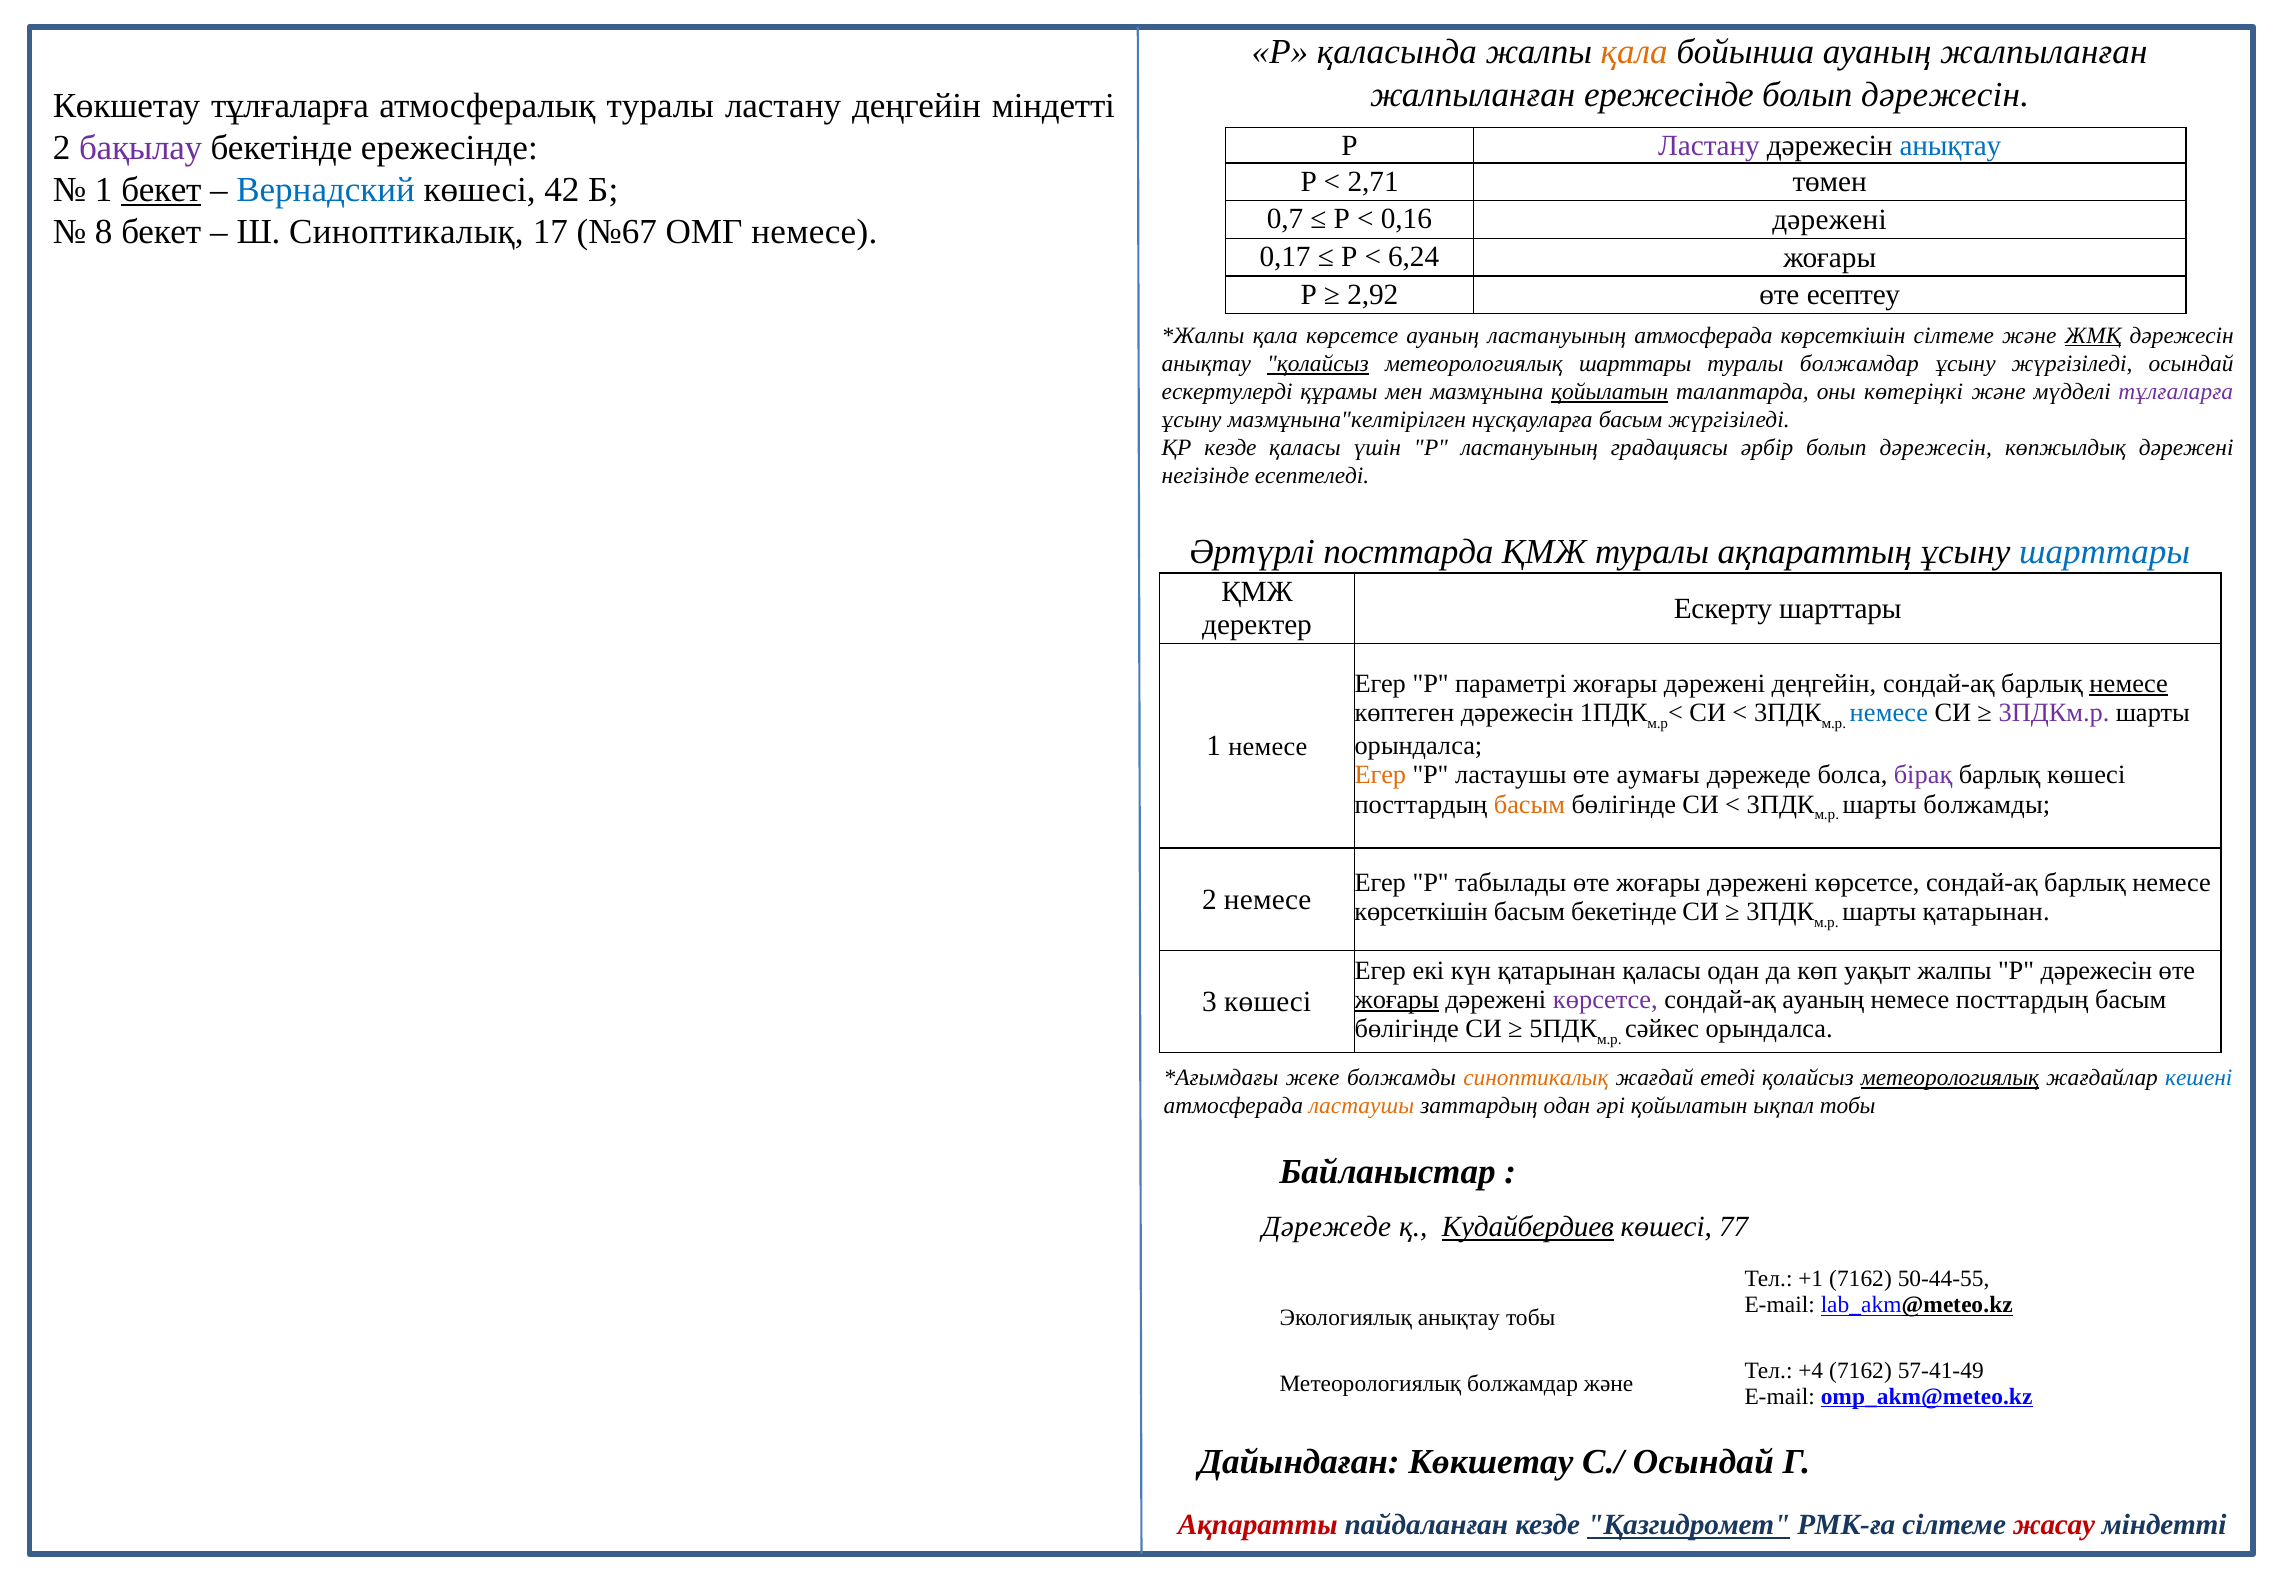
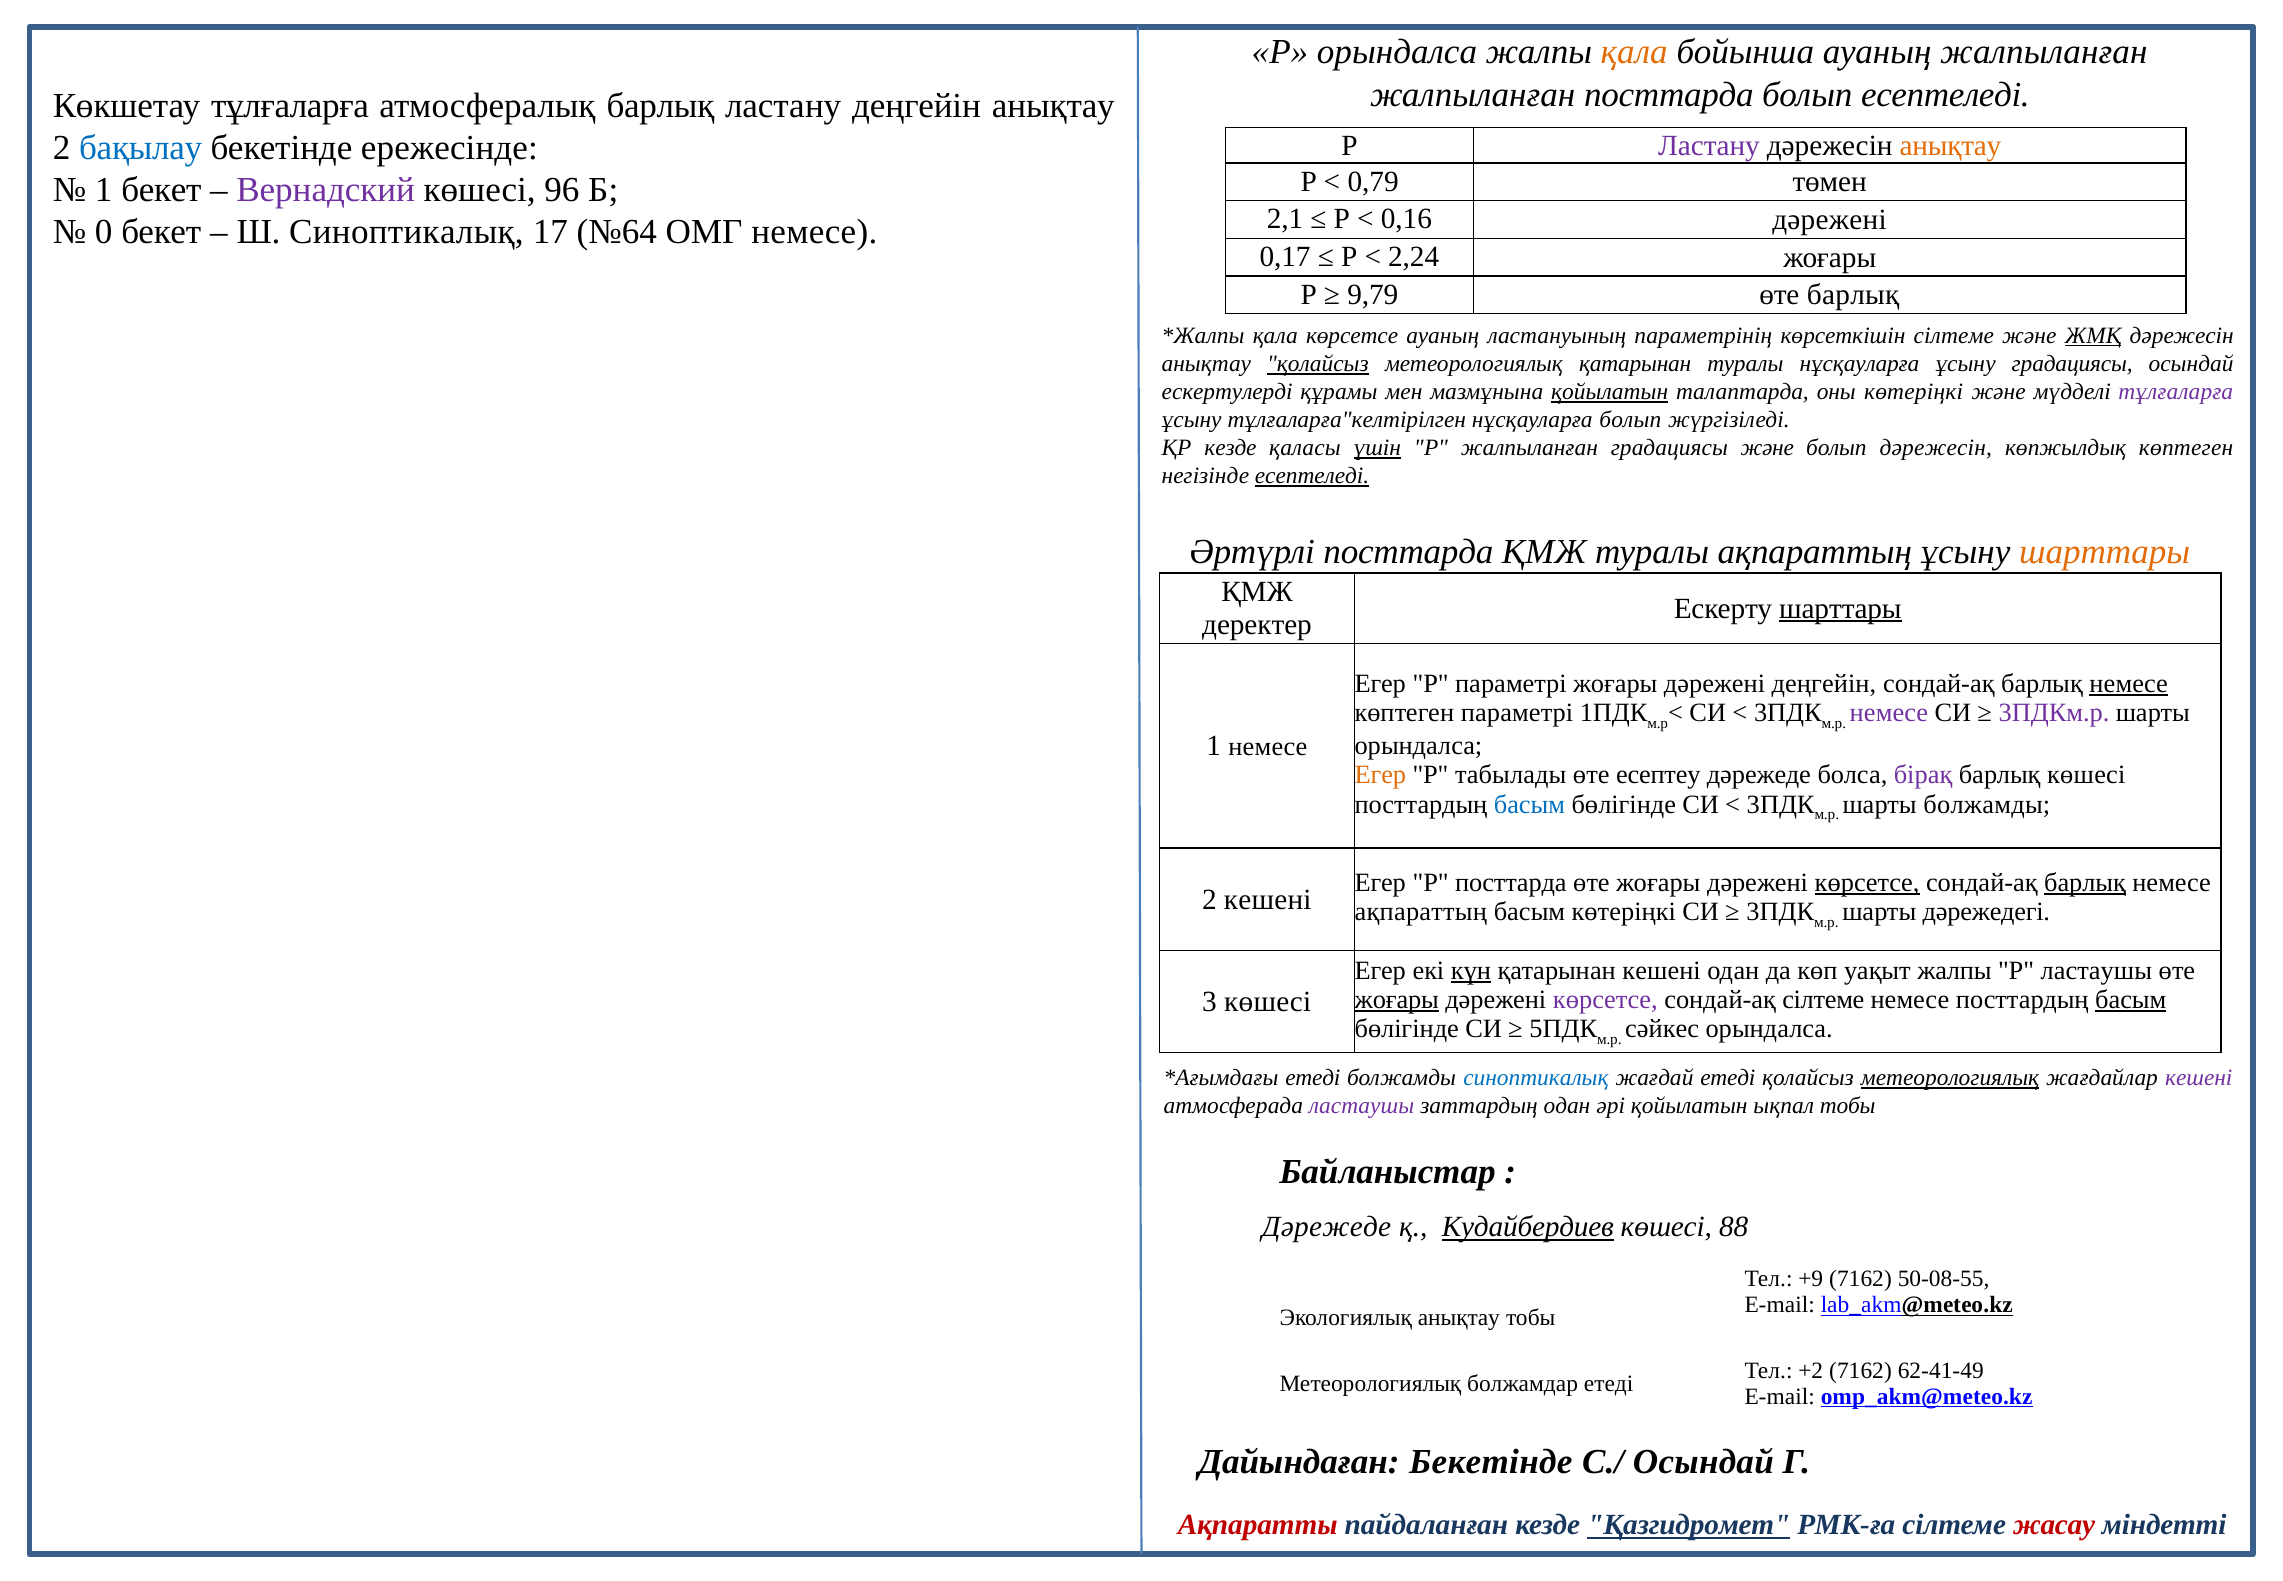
Р қаласында: қаласында -> орындалса (1397, 52)
жалпыланған ережесінде: ережесінде -> посттарда (1669, 94)
дәрежесін: дәрежесін -> есептеледі (1945, 94)
атмосфералық туралы: туралы -> барлық (660, 106)
деңгейін міндетті: міндетті -> анықтау (1053, 106)
бақылау colour: purple -> blue (141, 148)
анықтау colour: blue -> orange (1950, 146)
2,71: 2,71 -> 0,79 (1373, 182)
бекет underline: present -> none (161, 190)
Вернадский colour: blue -> purple (326, 190)
42: 42 -> 96 (562, 190)
0,7: 0,7 -> 2,1 (1285, 219)
8: 8 -> 0 (104, 232)
№67: №67 -> №64 (617, 232)
6,24: 6,24 -> 2,24 (1414, 257)
2,92: 2,92 -> 9,79 (1373, 295)
өте есептеу: есептеу -> барлық (1853, 295)
ластануының атмосферада: атмосферада -> параметрінің (1703, 336)
метеорологиялық шарттары: шарттары -> қатарынан (1635, 364)
туралы болжамдар: болжамдар -> нұсқауларға (1860, 364)
ұсыну жүргізіледі: жүргізіледі -> градациясы (2072, 364)
мазмұнына"келтірілген: мазмұнына"келтірілген -> тұлғаларға"келтірілген (1347, 420)
нұсқауларға басым: басым -> болып (1630, 420)
үшін underline: none -> present (1377, 448)
Р ластануының: ластануының -> жалпыланған (1529, 448)
градациясы әрбір: әрбір -> және (1767, 448)
көпжылдық дәрежені: дәрежені -> көптеген (2186, 448)
есептеледі underline: none -> present (1312, 476)
шарттары colour: blue -> orange (2105, 551)
шарттары underline: none -> present (1840, 608)
көптеген дәрежесін: дәрежесін -> параметрі (1517, 712)
немесе colour: blue -> purple (1889, 712)
P ластаушы: ластаушы -> табылады (1511, 775)
аумағы: аумағы -> есептеу (1658, 775)
басым colour: orange -> blue (1529, 804)
Р табылады: табылады -> посттарда (1511, 883)
көрсетсе underline: none -> present (1867, 883)
барлық underline: none -> present (2085, 883)
2 немесе: немесе -> кешені (1268, 899)
көрсеткішін: көрсеткішін -> ақпараттың (1421, 912)
басым бекетінде: бекетінде -> көтеріңкі (1624, 912)
шарты қатарынан: қатарынан -> дәрежедегі (1986, 912)
күн underline: none -> present (1471, 970)
қатарынан қаласы: қаласы -> кешені (1662, 970)
Р дәрежесін: дәрежесін -> ластаушы (2096, 970)
сондай-ақ ауаның: ауаның -> сілтеме (1823, 999)
басым underline: none -> present (2131, 999)
жеке: жеке -> етеді (1313, 1077)
синоптикалық colour: orange -> blue (1536, 1077)
кешені colour: blue -> purple (2199, 1077)
ластаушы colour: orange -> purple (1362, 1106)
77: 77 -> 88 (1734, 1227)
+1: +1 -> +9 (1811, 1279)
50-44-55: 50-44-55 -> 50-08-55 (1944, 1279)
+4: +4 -> +2 (1811, 1370)
57-41-49: 57-41-49 -> 62-41-49 (1941, 1370)
болжамдар және: және -> етеді (1609, 1383)
Дайындаған Көкшетау: Көкшетау -> Бекетінде (1491, 1461)
